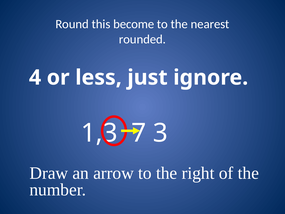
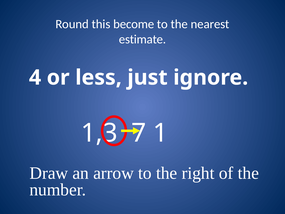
rounded: rounded -> estimate (143, 39)
3: 3 -> 1 (160, 133)
